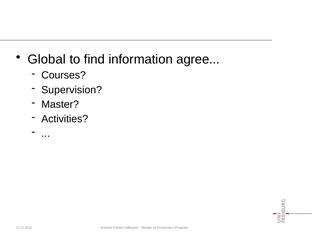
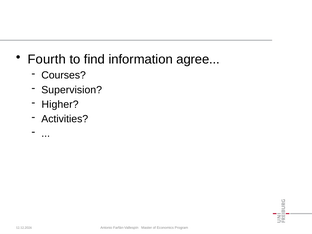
Global: Global -> Fourth (47, 59)
Master: Master -> Higher (60, 104)
